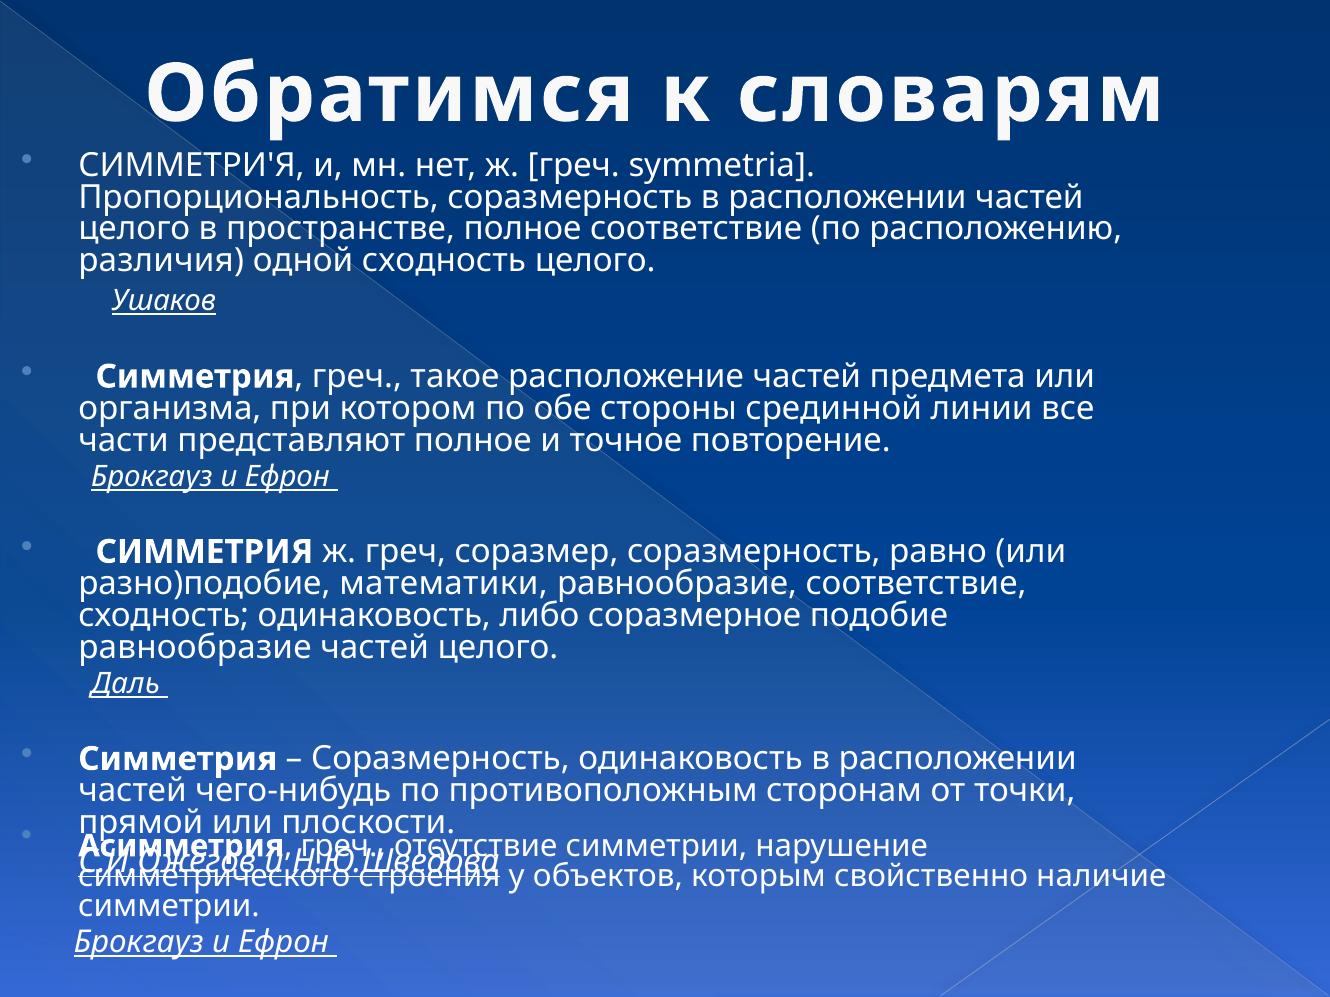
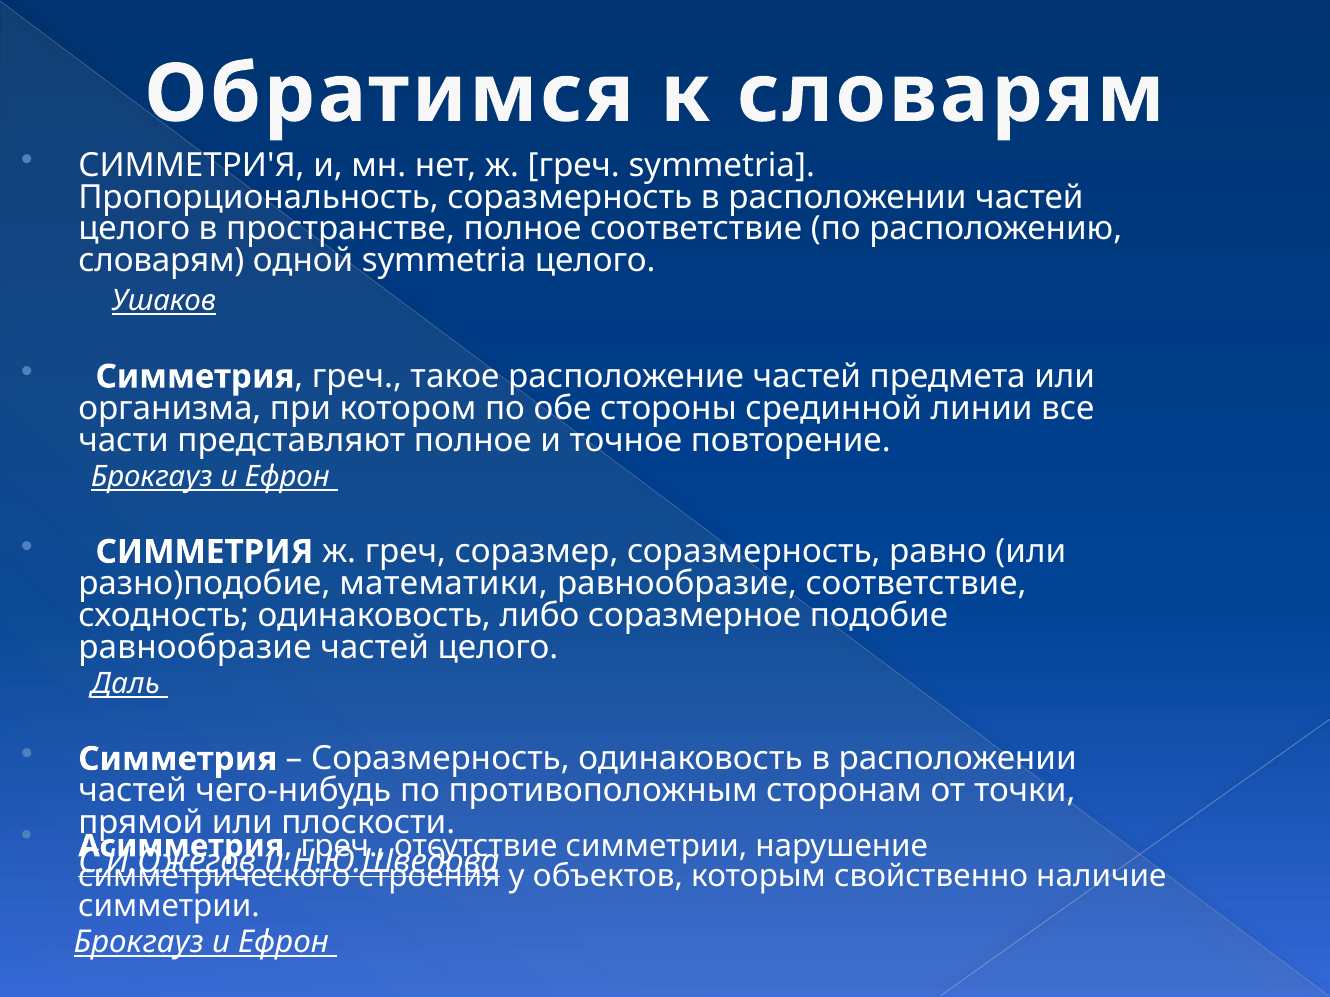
различия: различия -> словарям (161, 261)
одной сходность: сходность -> symmetria (444, 261)
